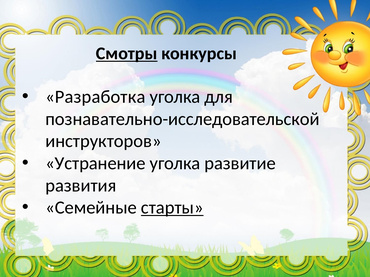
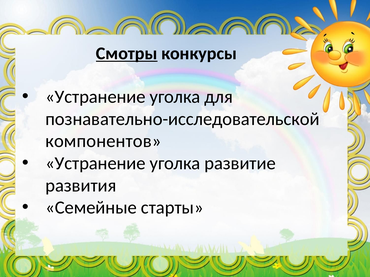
Разработка: Разработка -> Устранение (95, 97)
инструкторов: инструкторов -> компонентов (103, 141)
старты underline: present -> none (172, 208)
